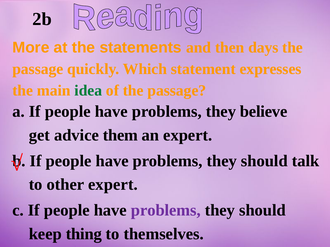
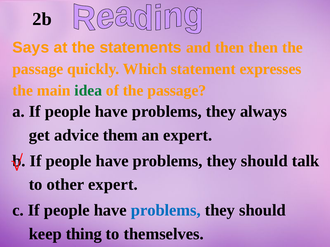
More: More -> Says (31, 48)
then days: days -> then (263, 48)
believe: believe -> always (264, 112)
problems colour: purple -> blue (166, 211)
